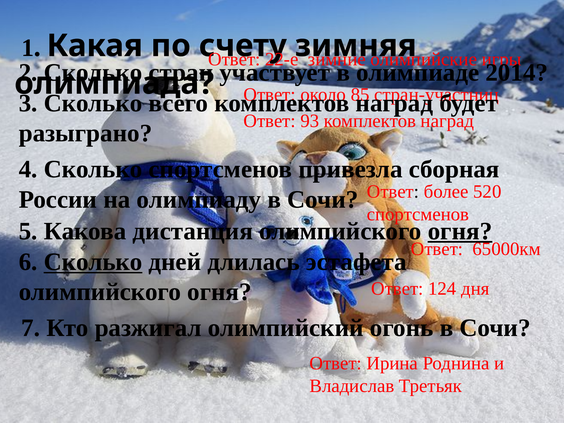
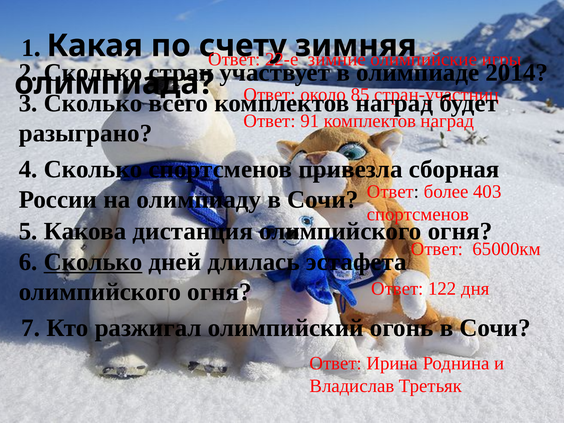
93: 93 -> 91 (310, 121)
520: 520 -> 403 (487, 192)
огня underline: present -> none (460, 231)
124: 124 -> 122 (442, 289)
